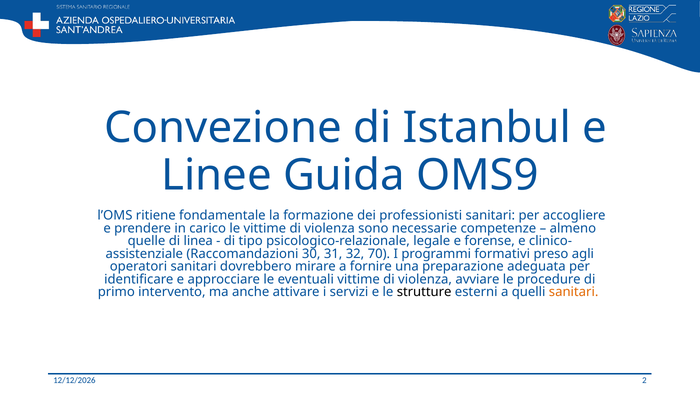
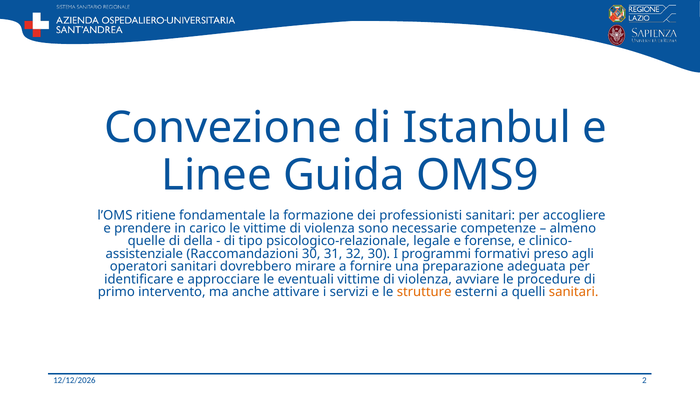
linea: linea -> della (198, 241)
32 70: 70 -> 30 (379, 254)
strutture colour: black -> orange (424, 292)
